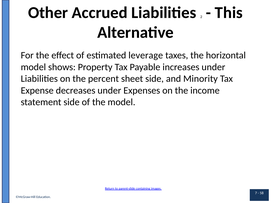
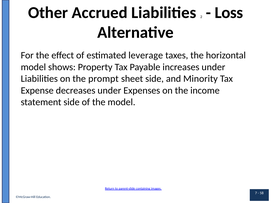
This: This -> Loss (229, 13)
percent: percent -> prompt (103, 79)
